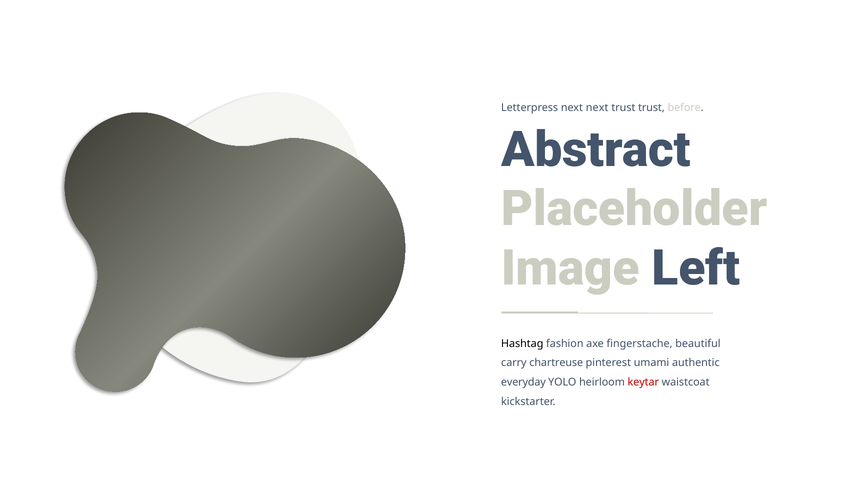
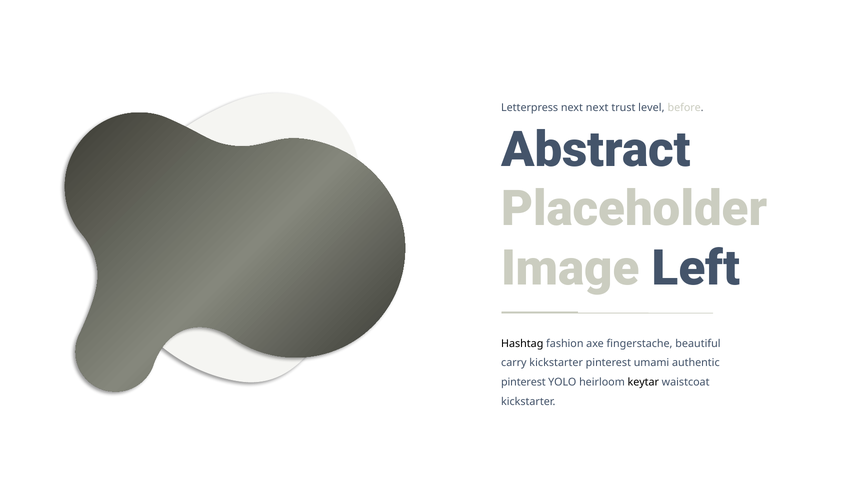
trust trust: trust -> level (651, 108)
carry chartreuse: chartreuse -> kickstarter (556, 363)
everyday: everyday -> pinterest (523, 382)
keytar colour: red -> black (643, 382)
